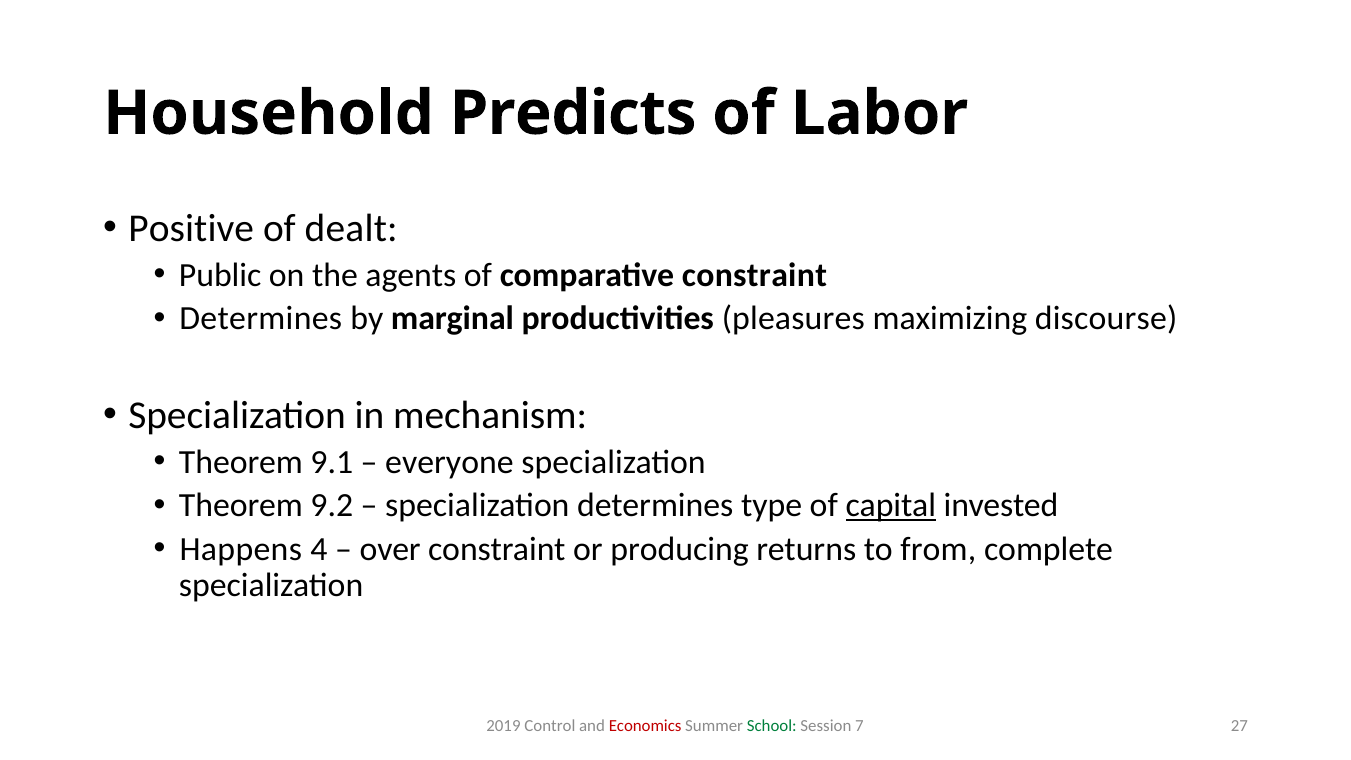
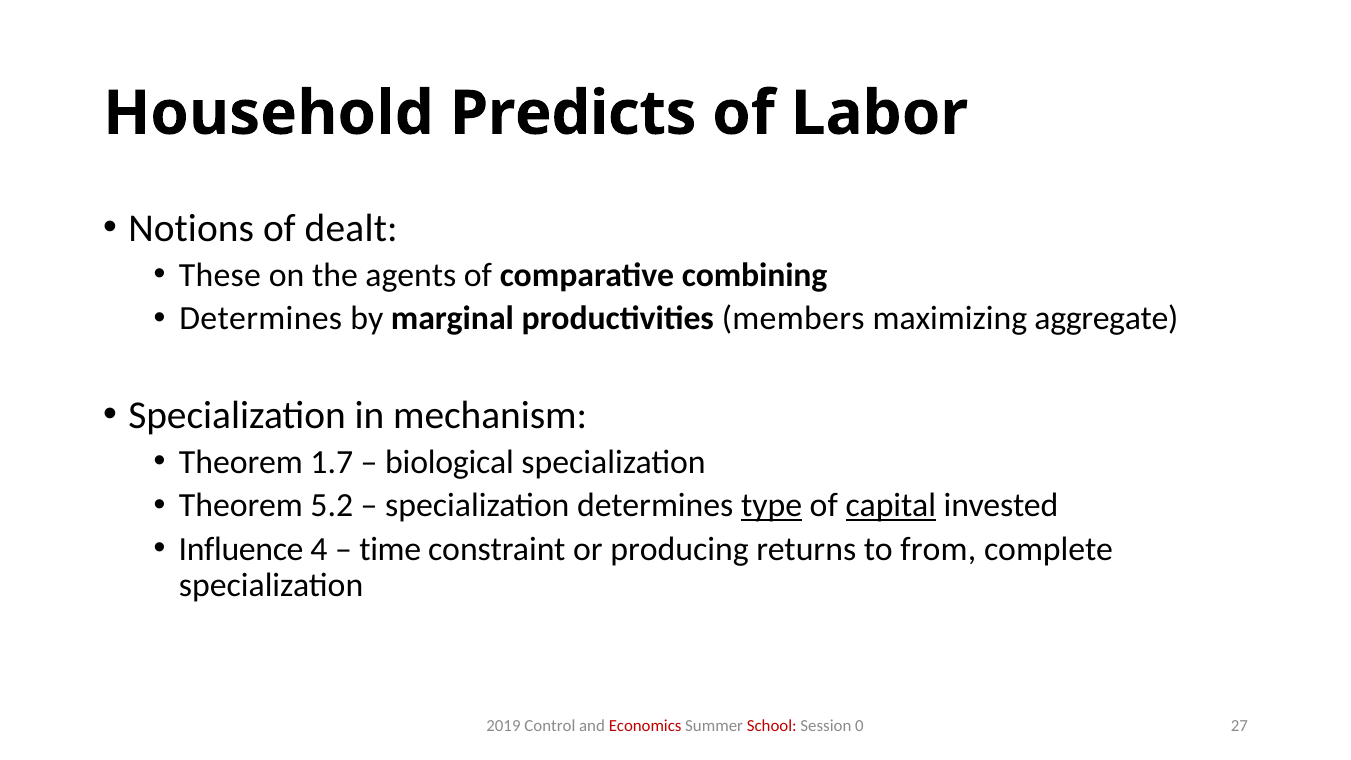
Positive: Positive -> Notions (191, 228)
Public: Public -> These (220, 275)
comparative constraint: constraint -> combining (755, 275)
pleasures: pleasures -> members (793, 318)
discourse: discourse -> aggregate (1106, 318)
9.1: 9.1 -> 1.7 (332, 462)
everyone: everyone -> biological (450, 462)
9.2: 9.2 -> 5.2 (332, 506)
type underline: none -> present (772, 506)
Happens: Happens -> Influence (241, 549)
over: over -> time (390, 549)
School colour: green -> red (772, 726)
7: 7 -> 0 (859, 726)
